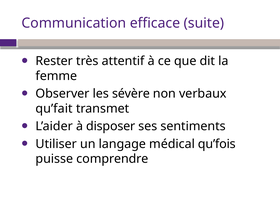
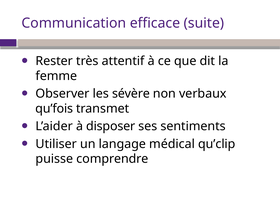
qu’fait: qu’fait -> qu’fois (54, 109)
qu’fois: qu’fois -> qu’clip (217, 144)
